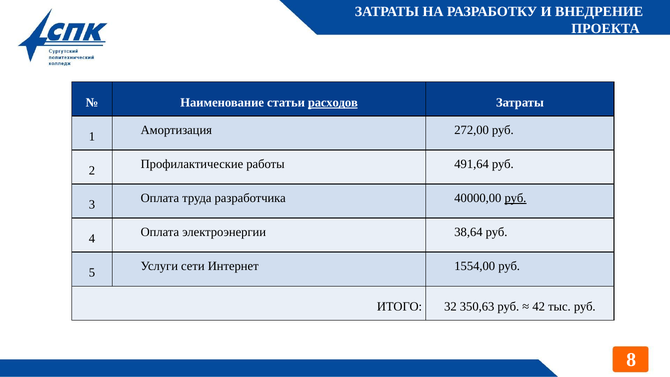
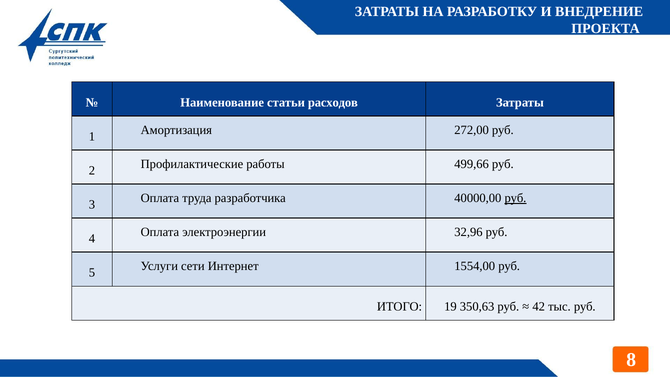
расходов underline: present -> none (333, 103)
491,64: 491,64 -> 499,66 (472, 164)
38,64: 38,64 -> 32,96 (468, 232)
32: 32 -> 19 (450, 307)
